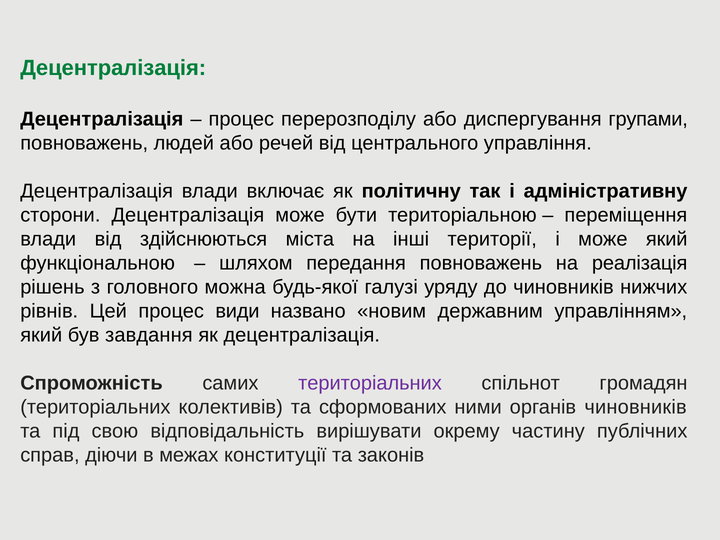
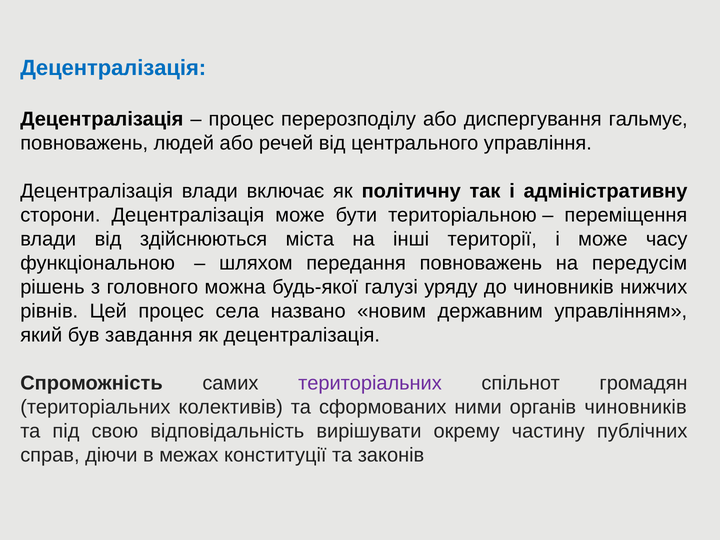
Децентралізація colour: green -> blue (113, 68)
групами: групами -> гальмує (648, 119)
може який: який -> часу (667, 239)
реалізація: реалізація -> передусім (640, 263)
види: види -> села (237, 311)
